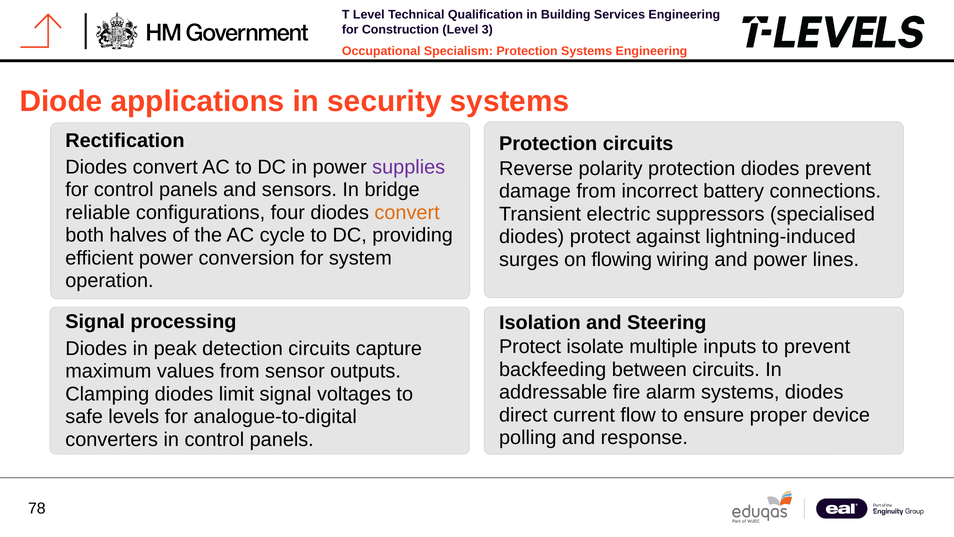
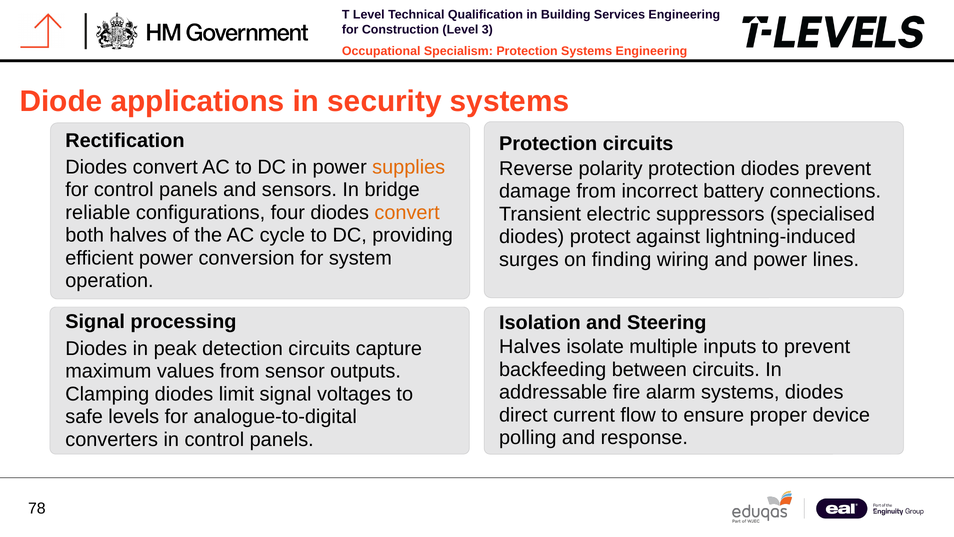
supplies colour: purple -> orange (409, 167)
flowing: flowing -> finding (622, 259)
Protect: Protect -> Halves (530, 347)
